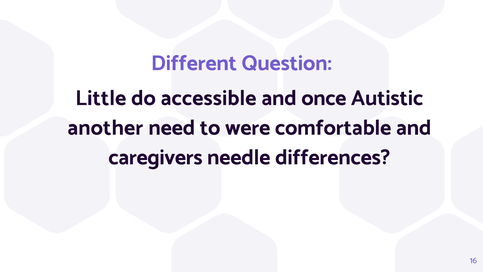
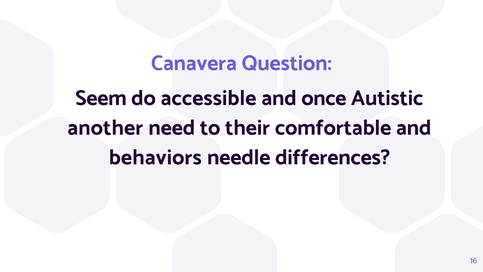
Different: Different -> Canavera (194, 63)
Little: Little -> Seem (101, 98)
were: were -> their (248, 127)
caregivers: caregivers -> behaviors (155, 157)
